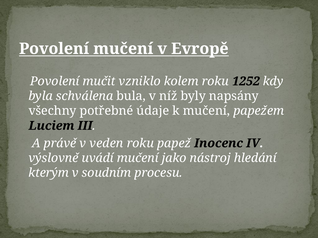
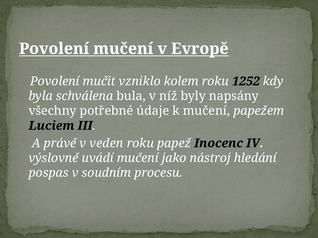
kterým: kterým -> pospas (49, 173)
